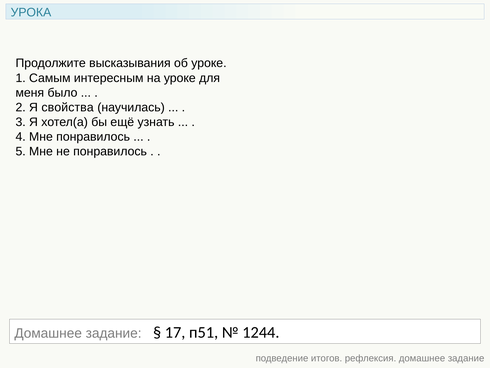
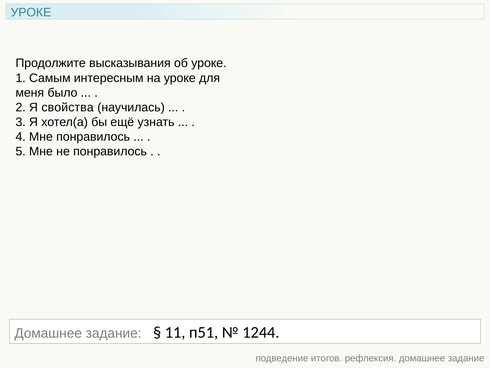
УРОКА: УРОКА -> УРОКЕ (31, 12)
17: 17 -> 11 (175, 332)
